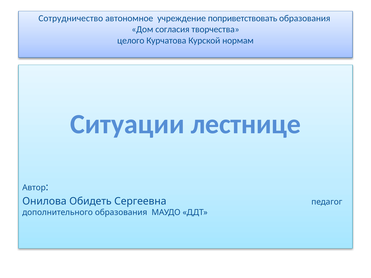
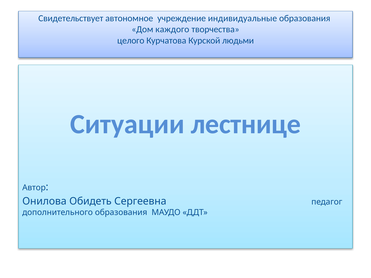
Сотрудничество: Сотрудничество -> Свидетельствует (71, 18)
поприветствовать: поприветствовать -> индивидуальные (242, 18)
согласия: согласия -> каждого (172, 29)
нормам: нормам -> людьми (238, 41)
